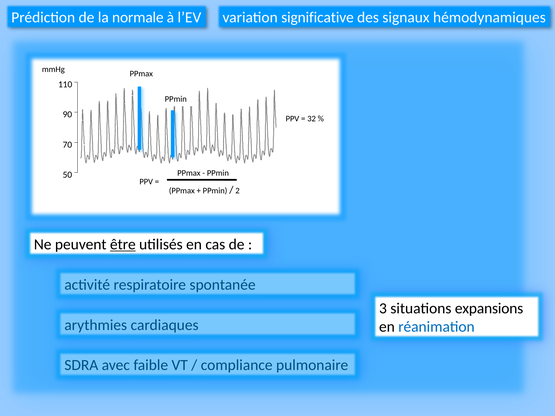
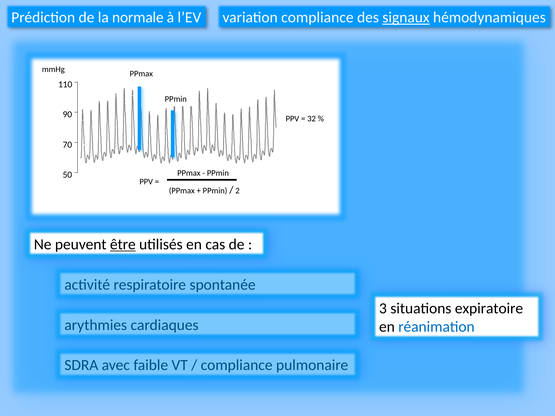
variation significative: significative -> compliance (317, 18)
signaux underline: none -> present (406, 18)
expansions: expansions -> expiratoire (489, 309)
